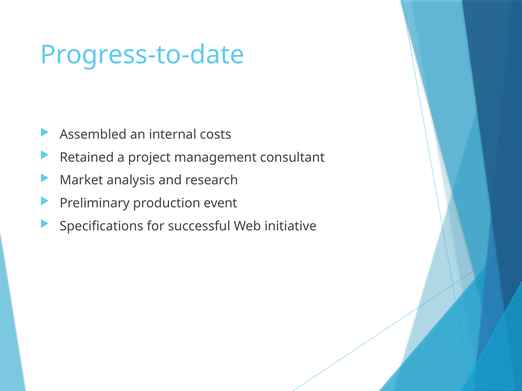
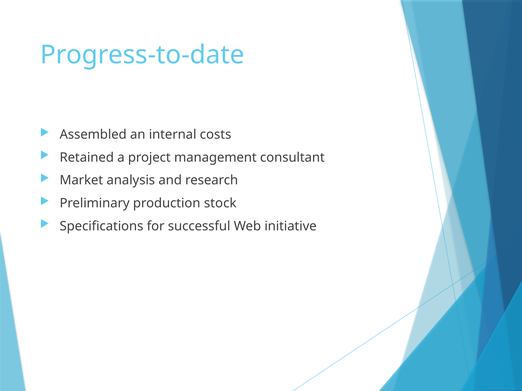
event: event -> stock (220, 203)
